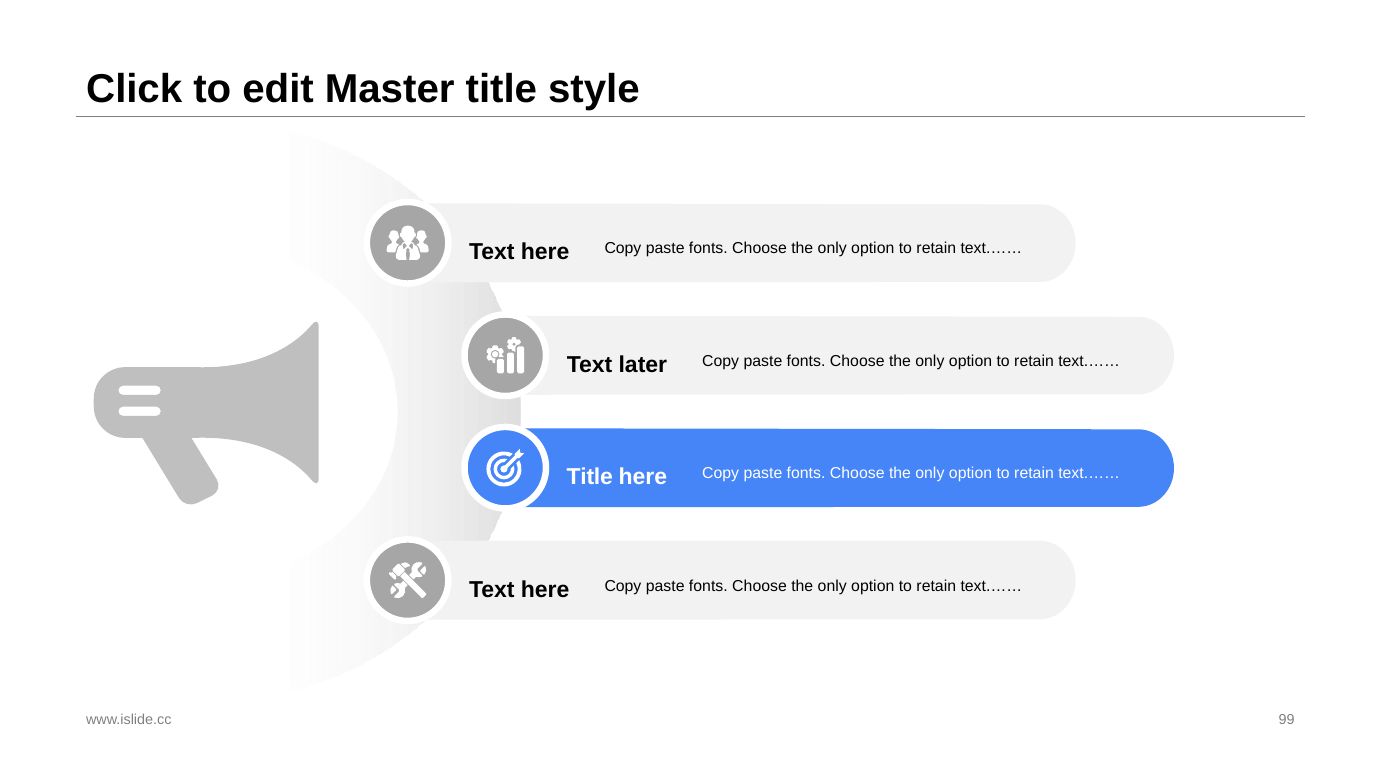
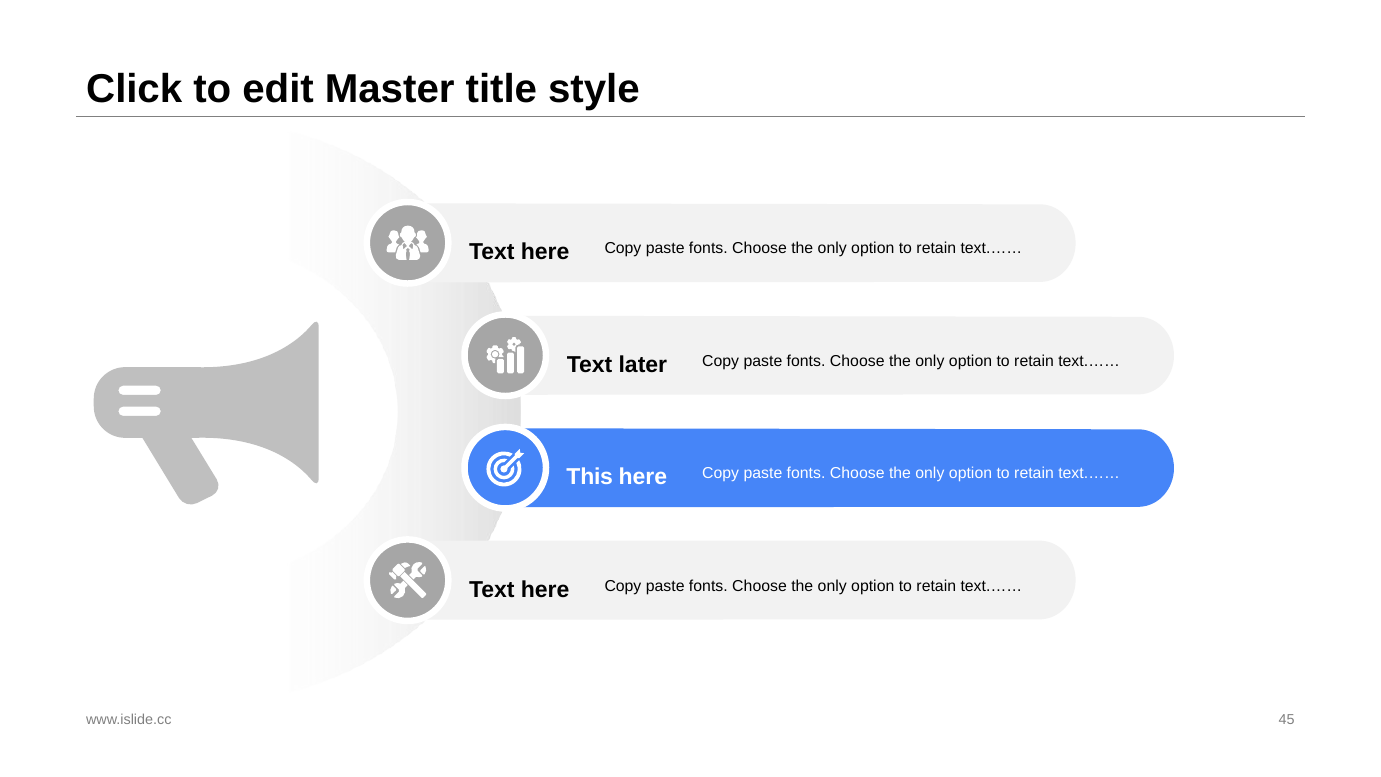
Title: Title -> This (590, 477)
99: 99 -> 45 (1287, 720)
